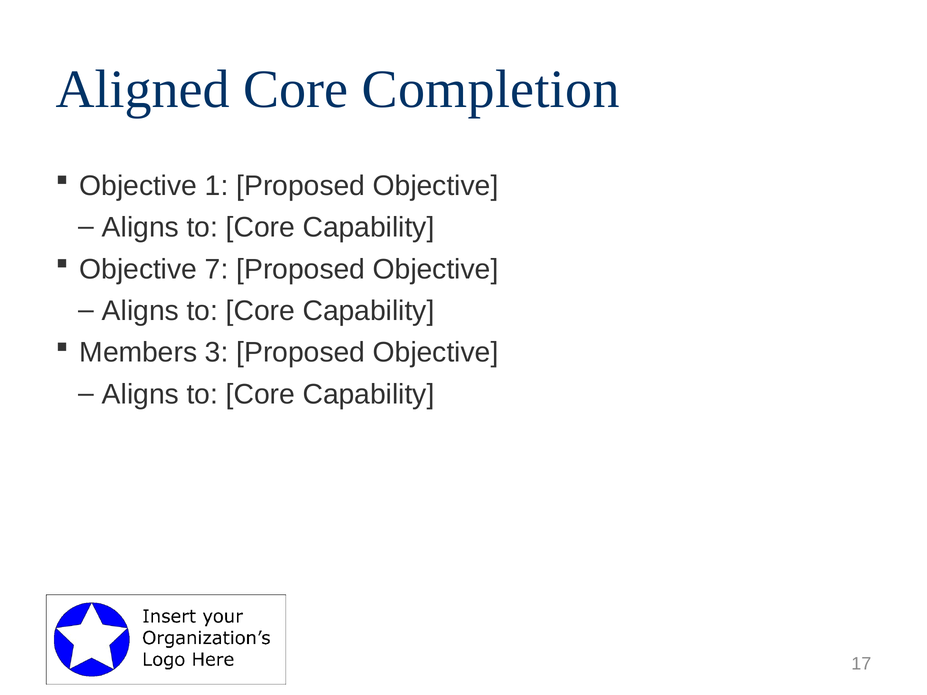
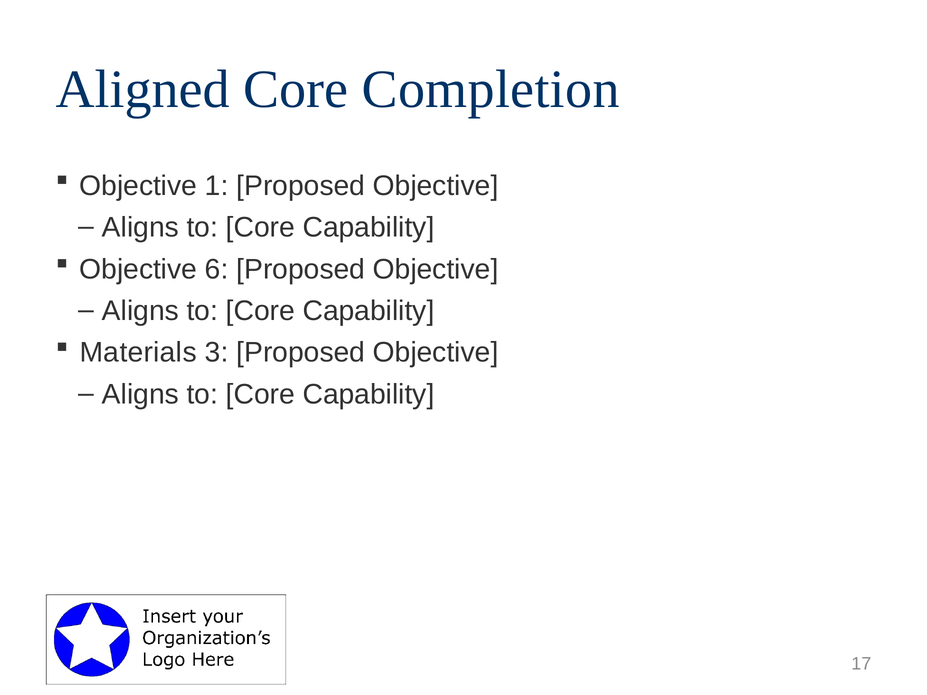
7: 7 -> 6 (217, 269)
Members: Members -> Materials (138, 353)
